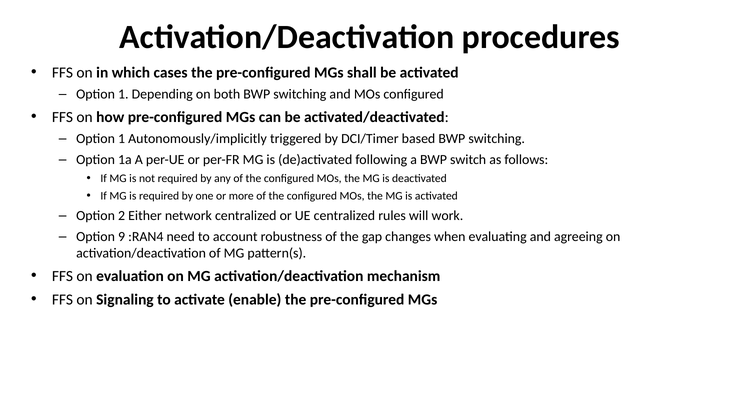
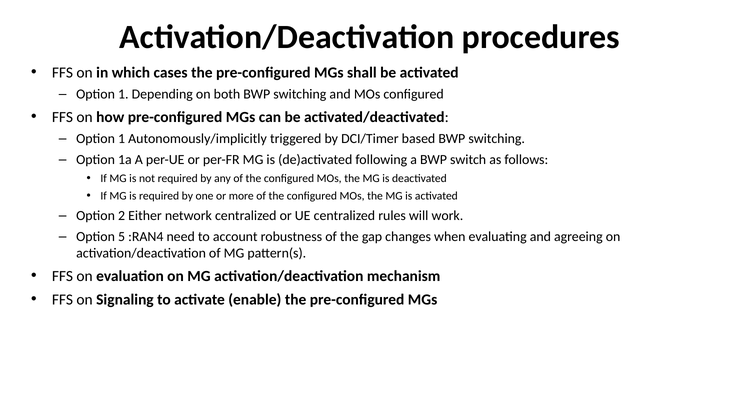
9: 9 -> 5 (122, 237)
